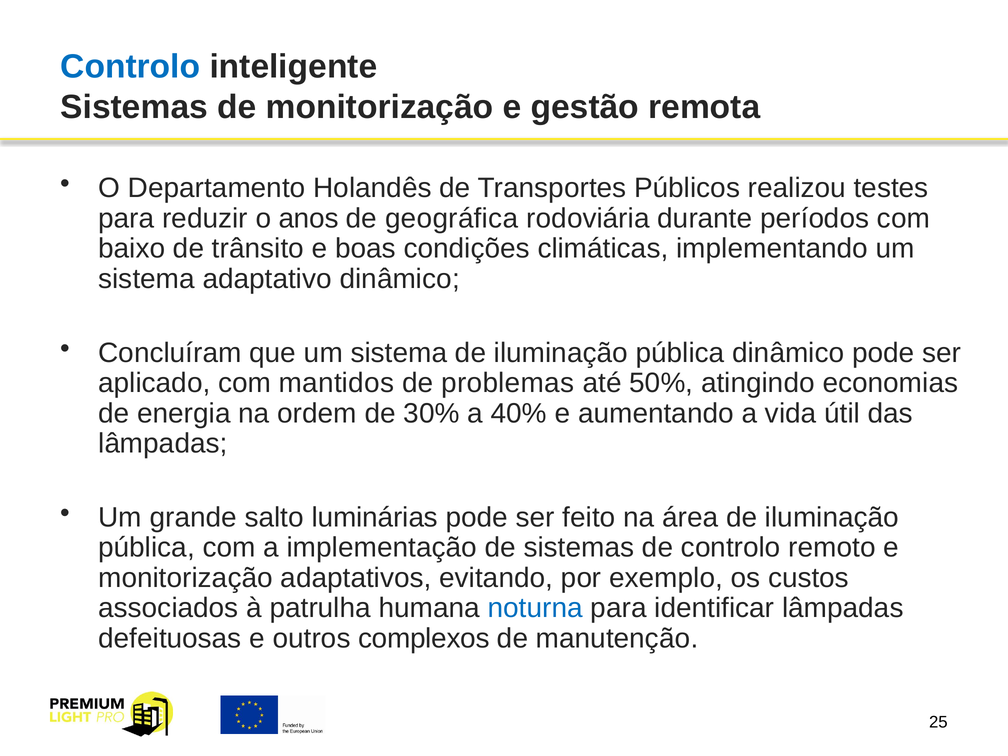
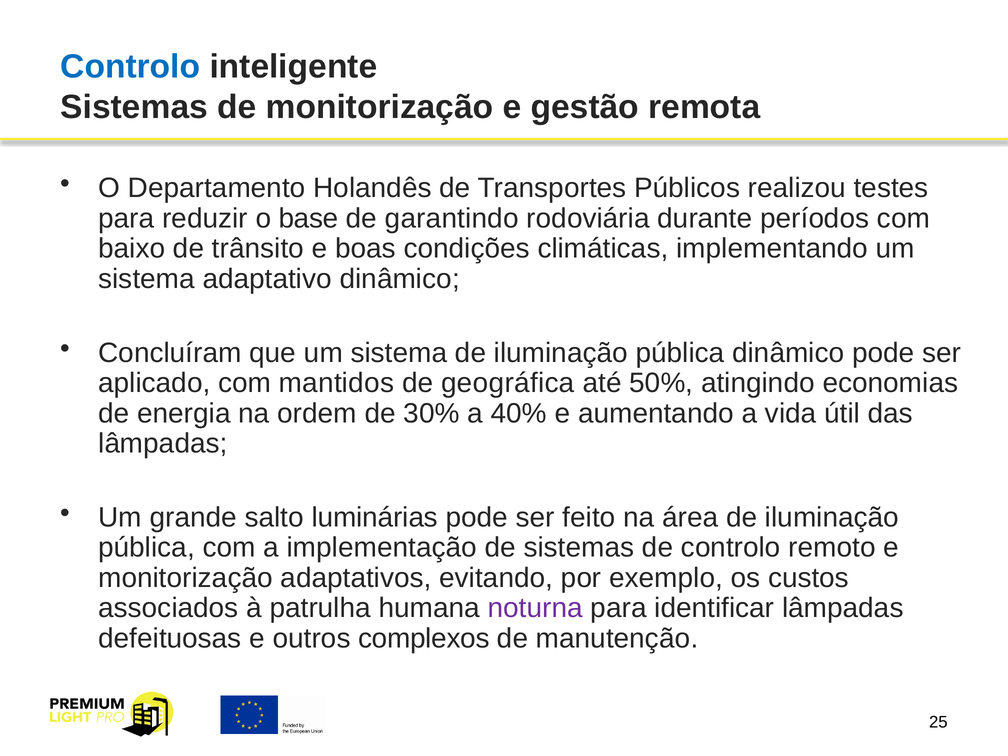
anos: anos -> base (309, 218)
geográfica: geográfica -> garantindo (452, 218)
problemas: problemas -> geográfica (508, 383)
noturna colour: blue -> purple (535, 608)
